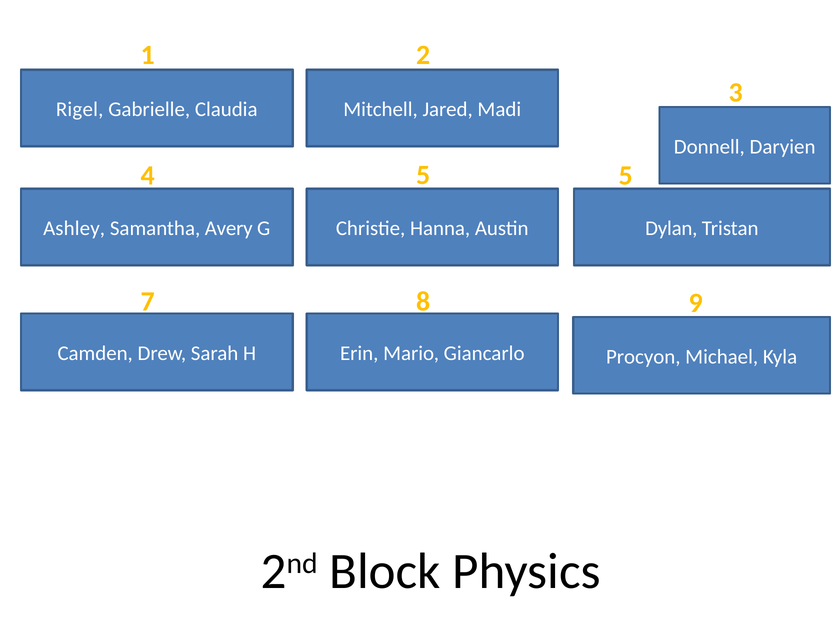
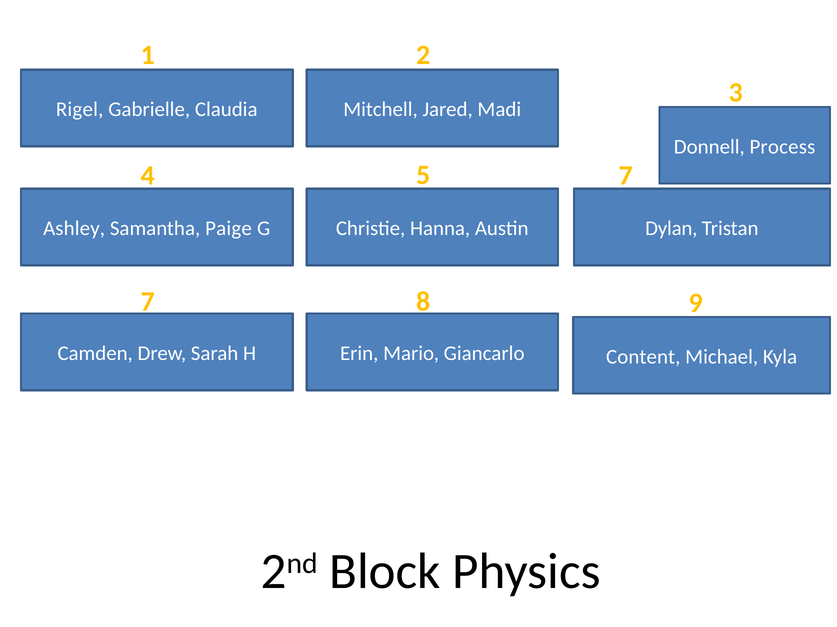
Daryien: Daryien -> Process (782, 147)
5 5: 5 -> 7 (626, 176)
Avery: Avery -> Paige (229, 229)
Procyon: Procyon -> Content (643, 357)
